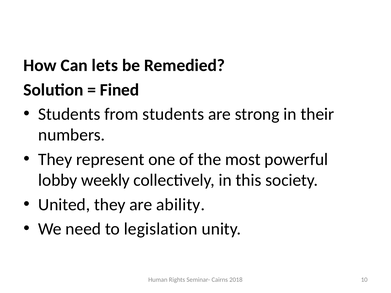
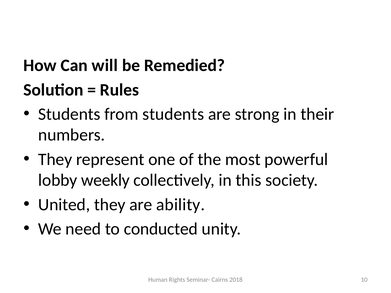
lets: lets -> will (105, 66)
Fined: Fined -> Rules (120, 90)
legislation: legislation -> conducted (161, 229)
